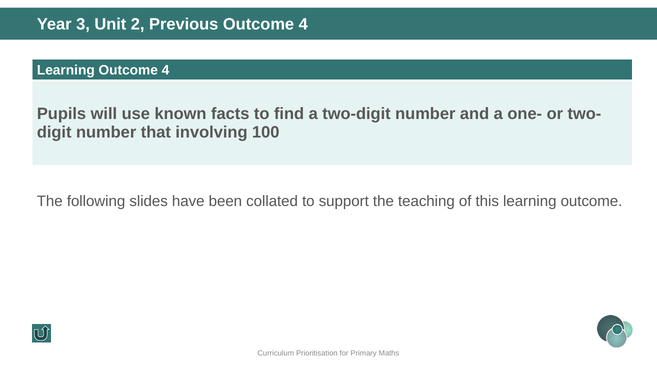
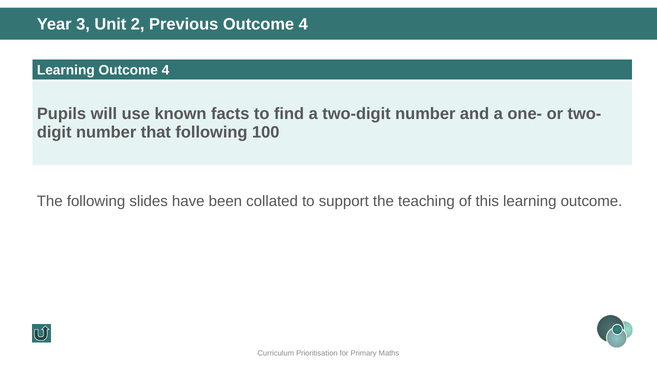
that involving: involving -> following (211, 132)
